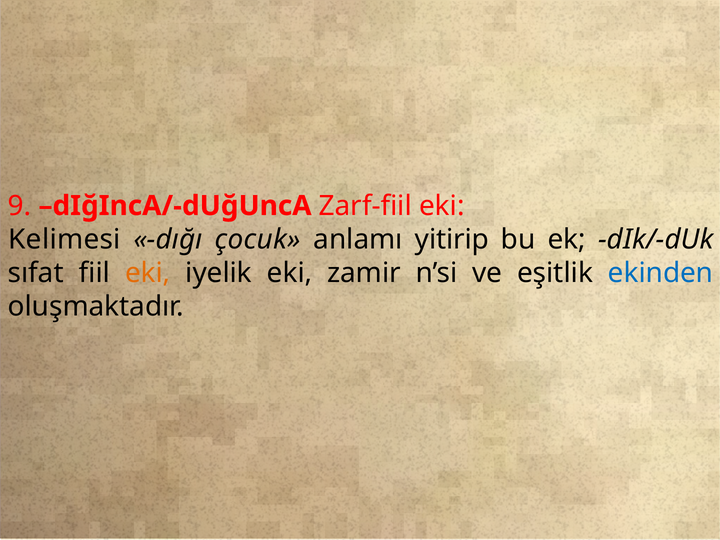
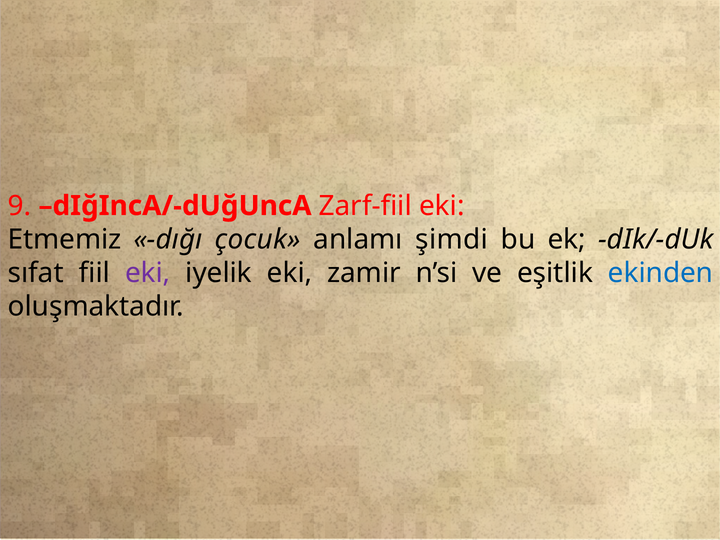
Kelimesi: Kelimesi -> Etmemiz (65, 239)
yitirip: yitirip -> şimdi (452, 239)
eki colour: orange -> purple (148, 273)
